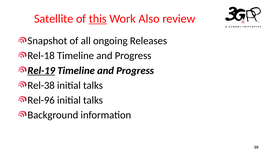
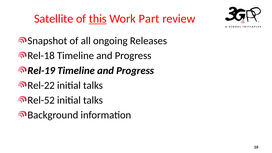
Also: Also -> Part (149, 19)
Rel-19 underline: present -> none (41, 71)
Rel-38: Rel-38 -> Rel-22 (41, 85)
Rel-96: Rel-96 -> Rel-52 (41, 100)
